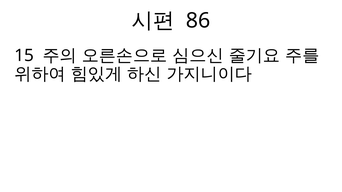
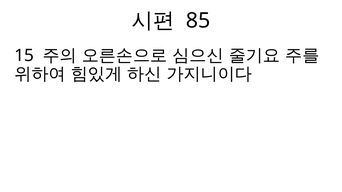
86: 86 -> 85 (198, 21)
